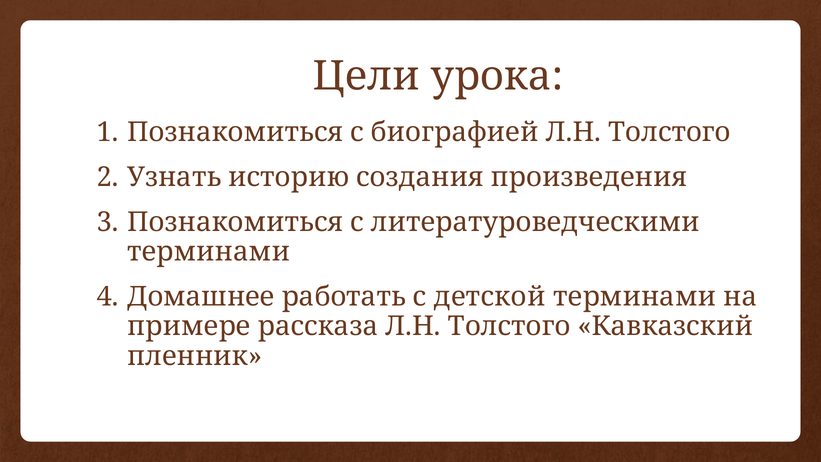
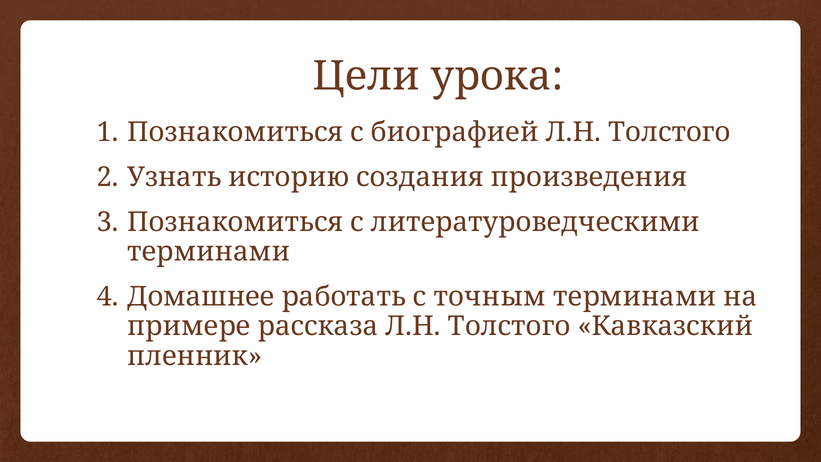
детской: детской -> точным (490, 297)
